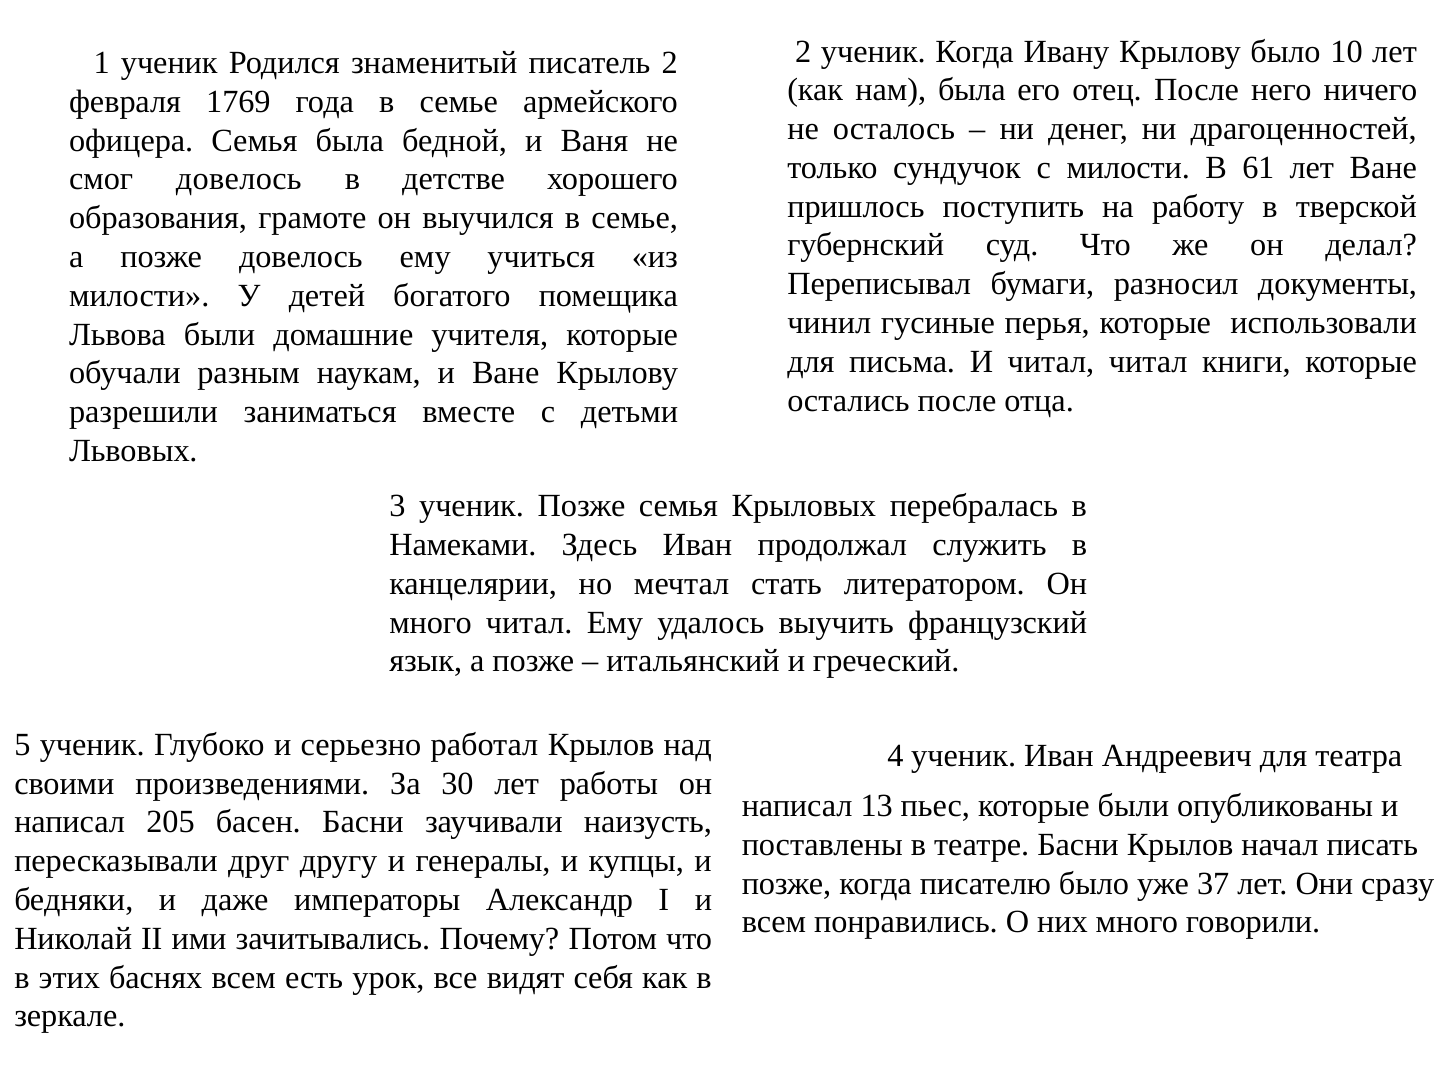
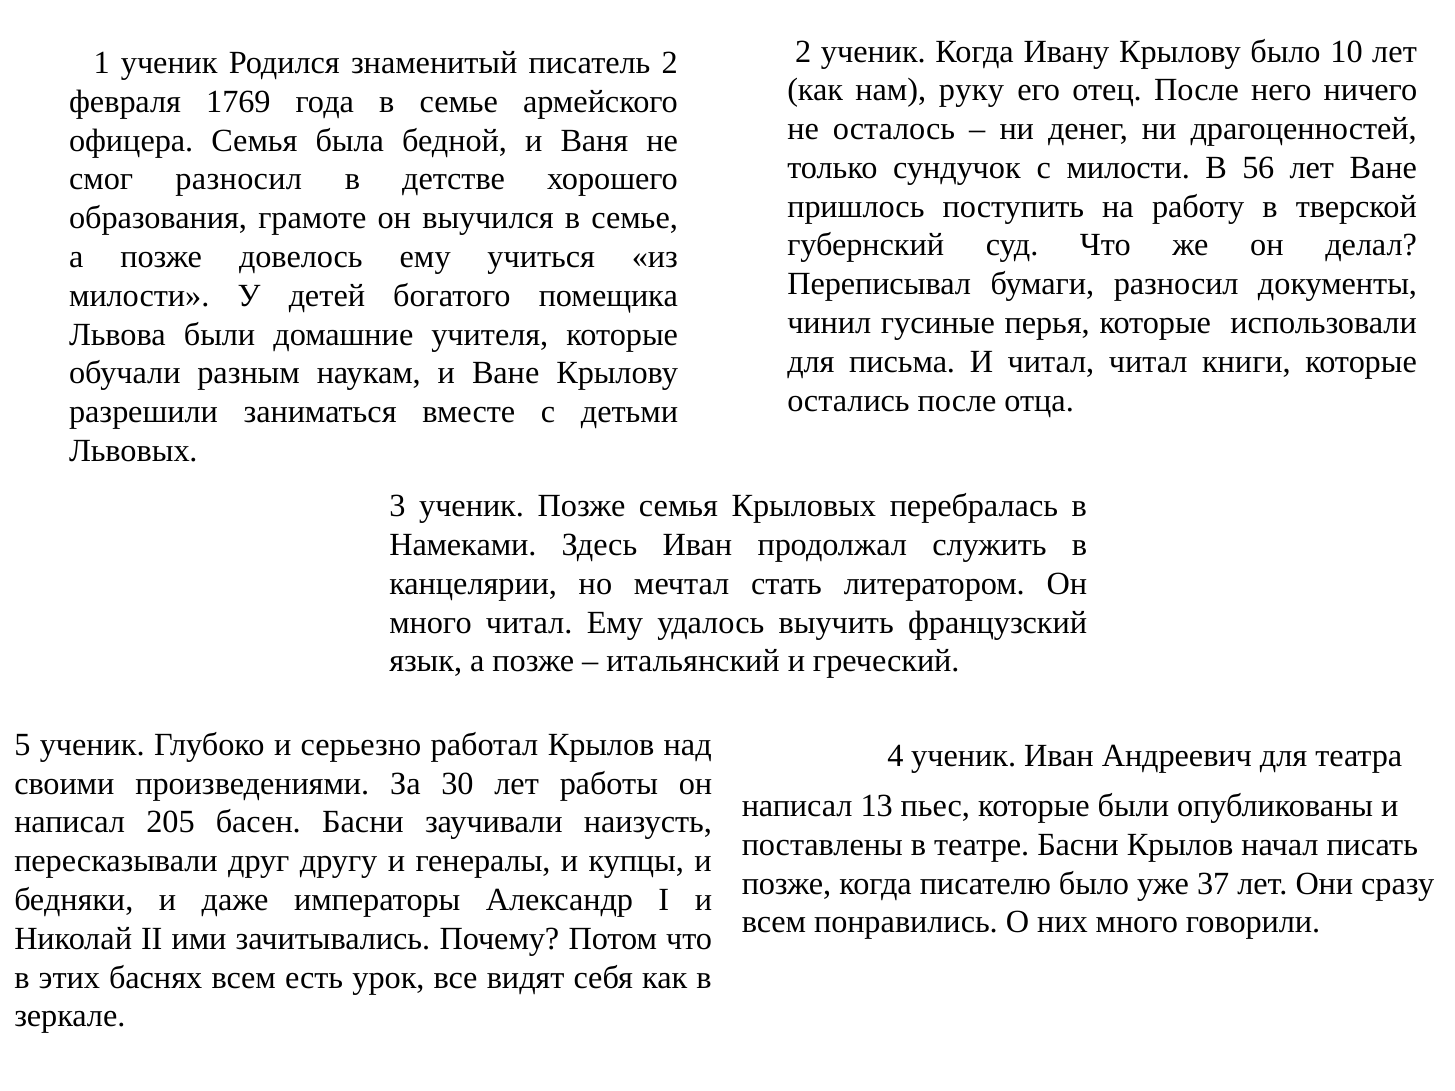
нам была: была -> руку (972, 90)
61: 61 -> 56 (1258, 168)
смог довелось: довелось -> разносил (239, 179)
